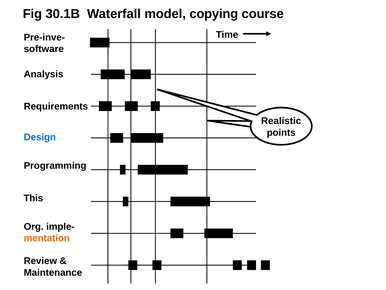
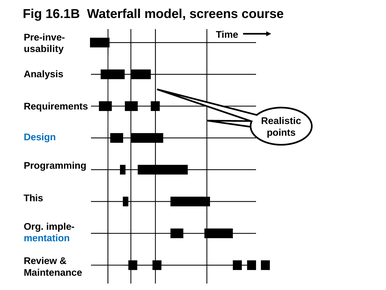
30.1B: 30.1B -> 16.1B (63, 14)
copying: copying -> screens (214, 14)
software: software -> usability (44, 49)
mentation colour: orange -> blue (47, 238)
